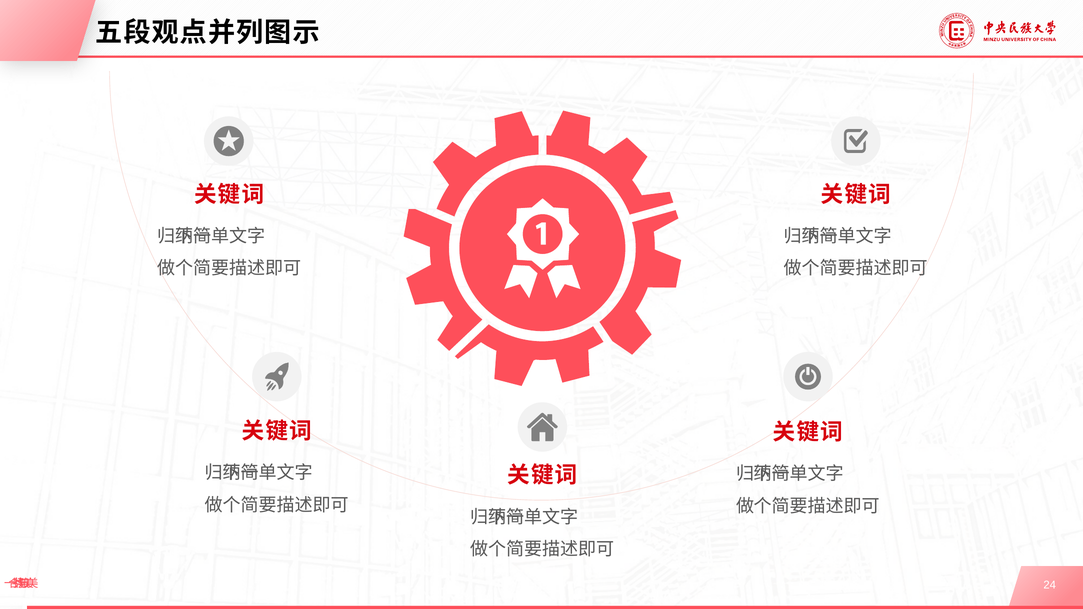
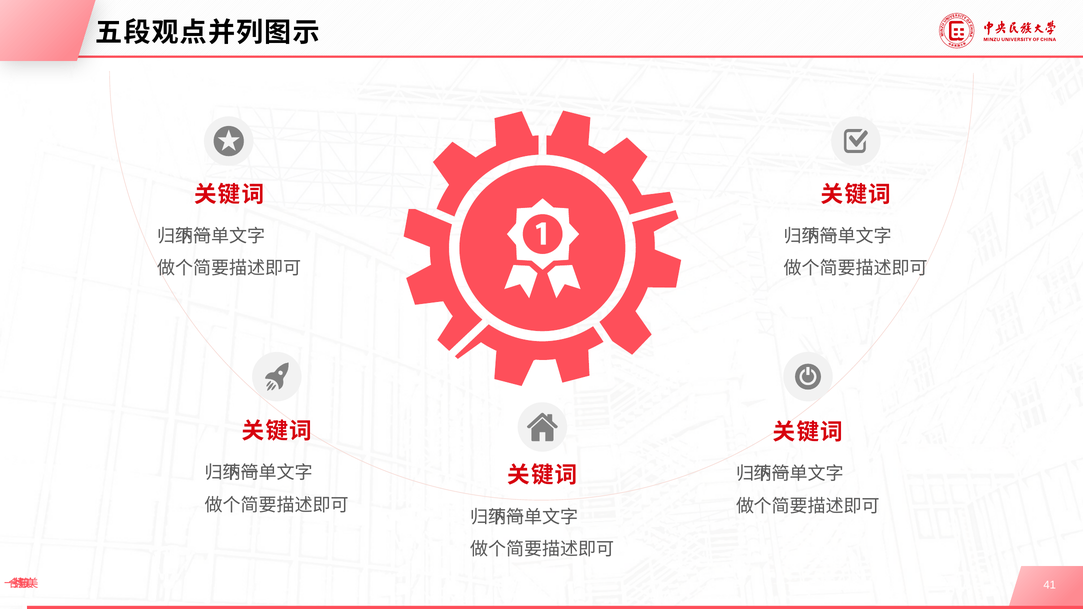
24: 24 -> 41 (1050, 585)
